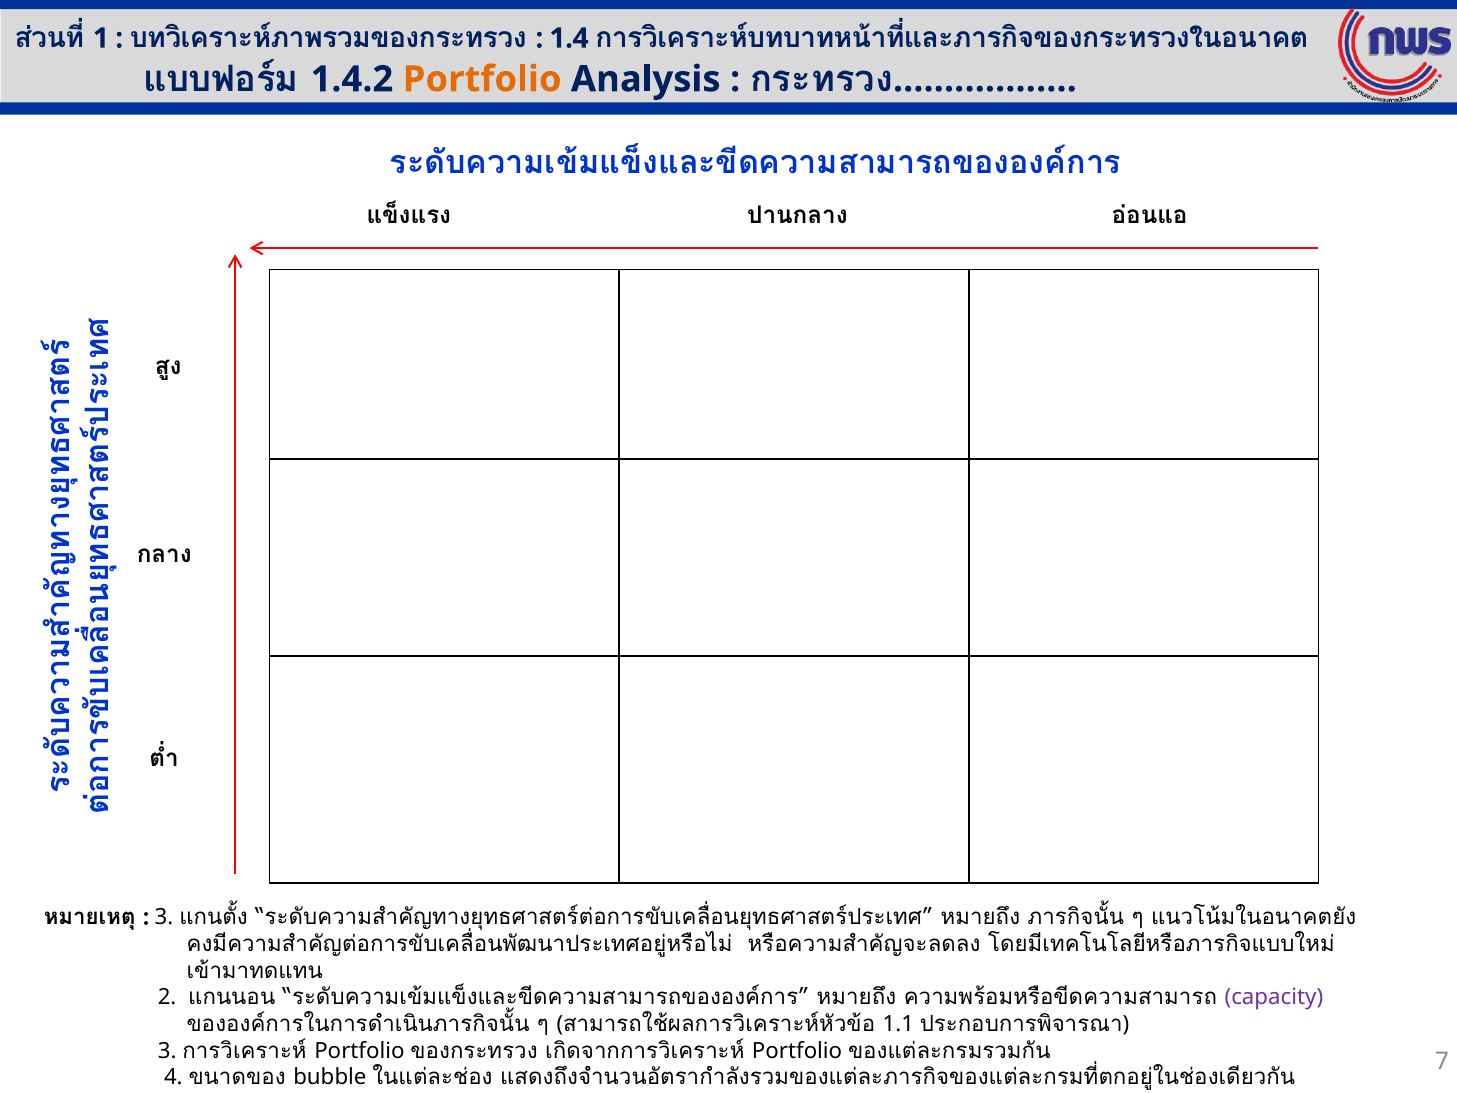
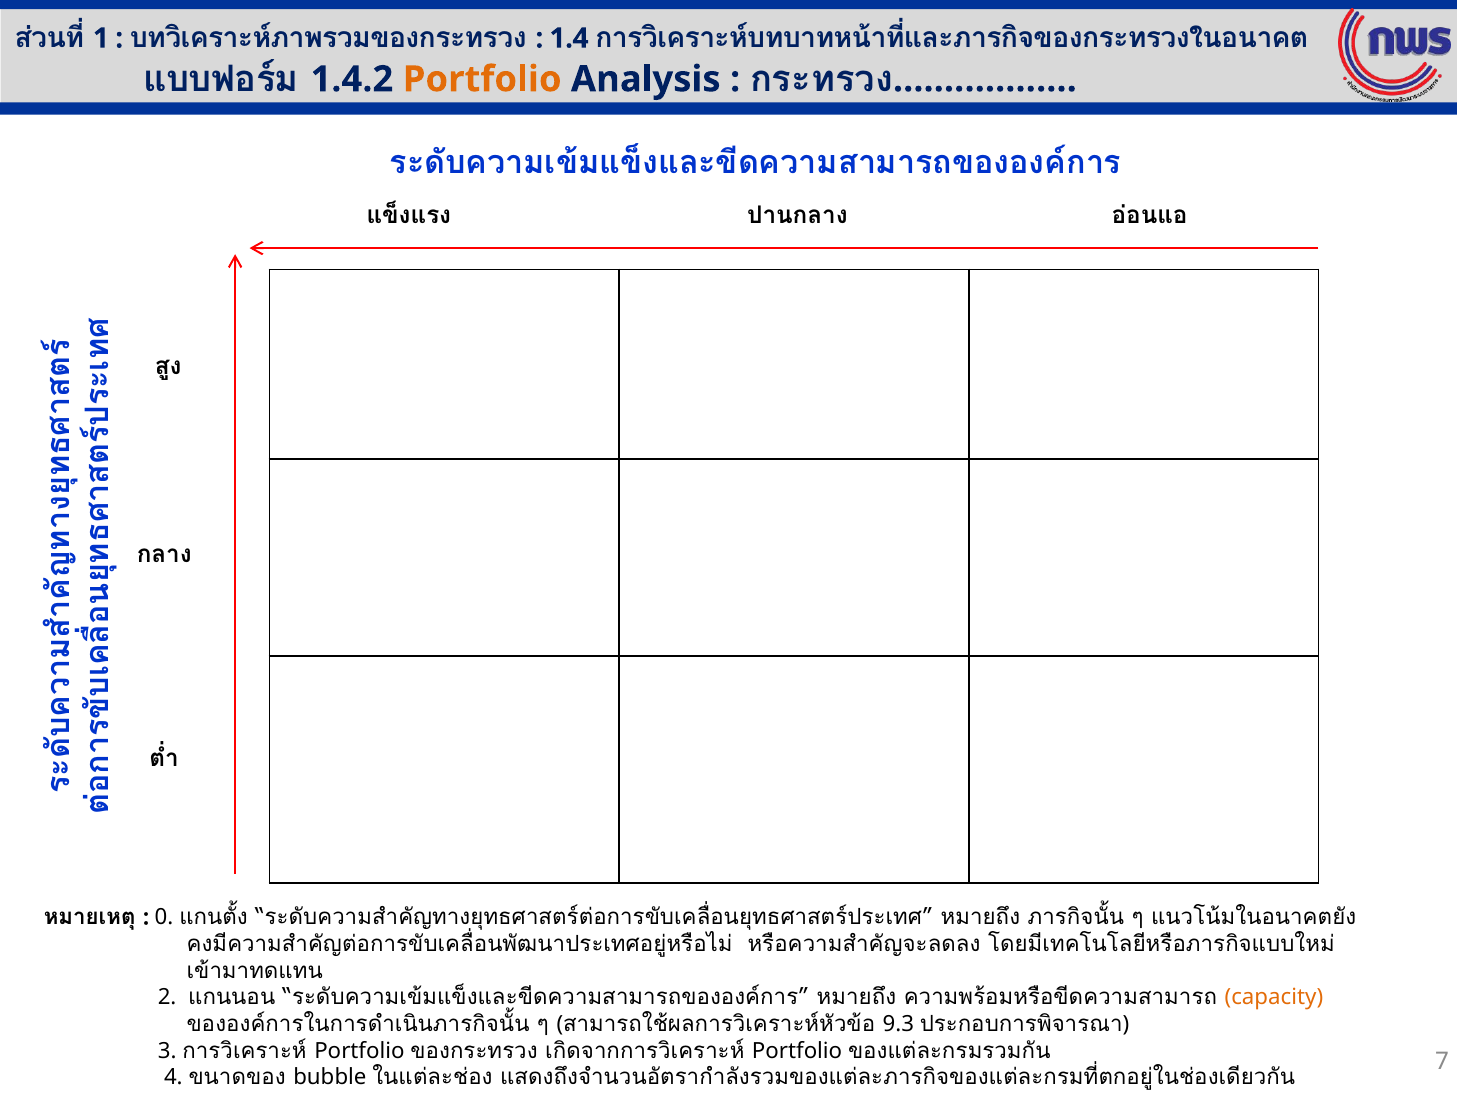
3: 3 -> 0 (164, 917)
capacity colour: purple -> orange (1274, 997)
1.1: 1.1 -> 9.3 (898, 1024)
